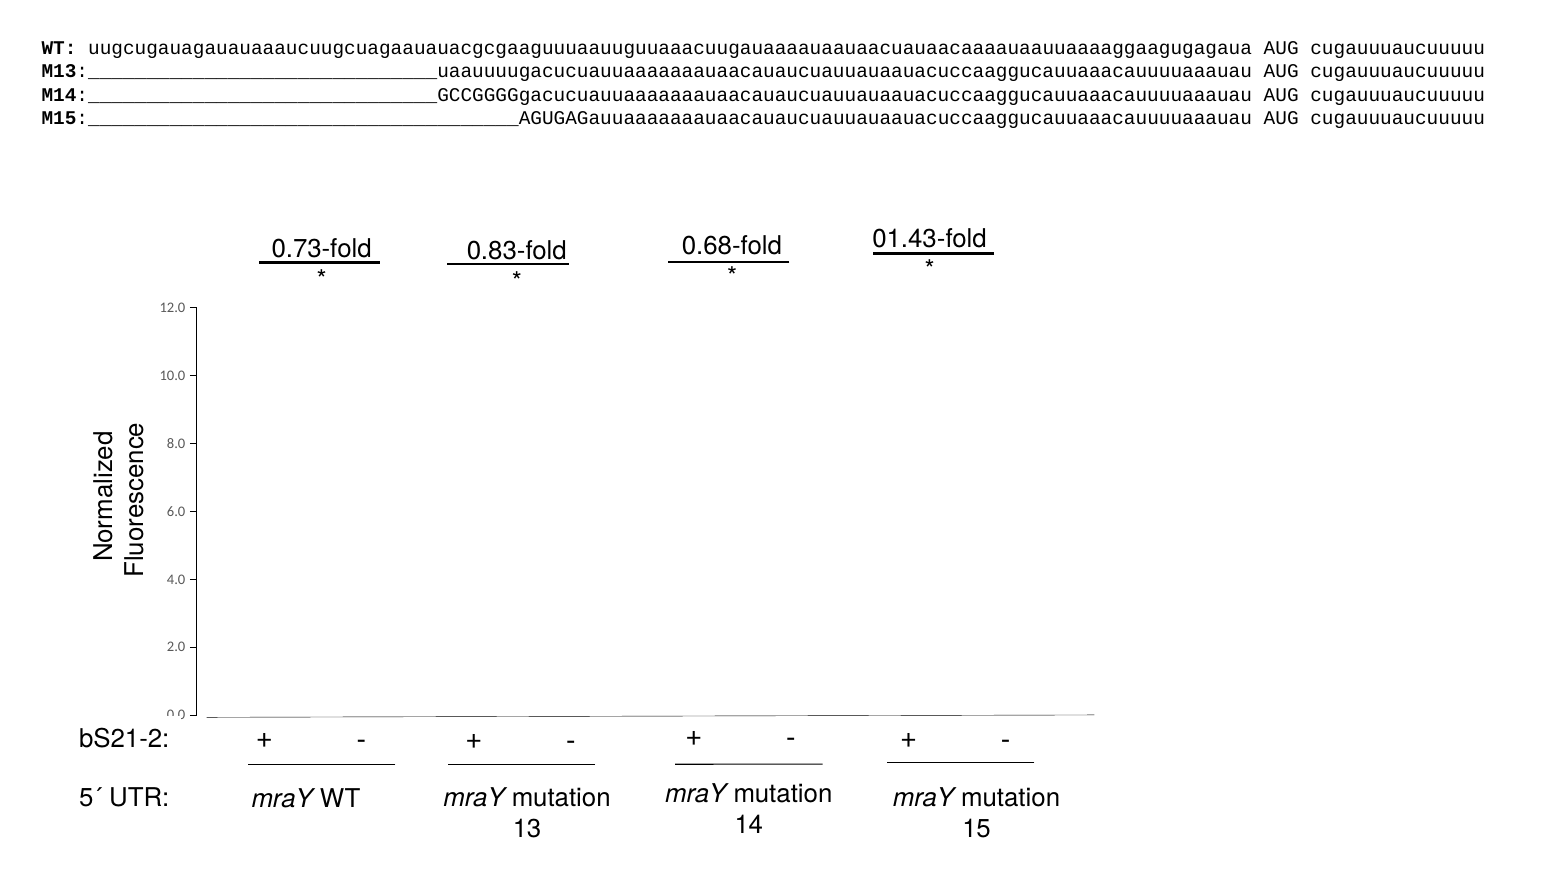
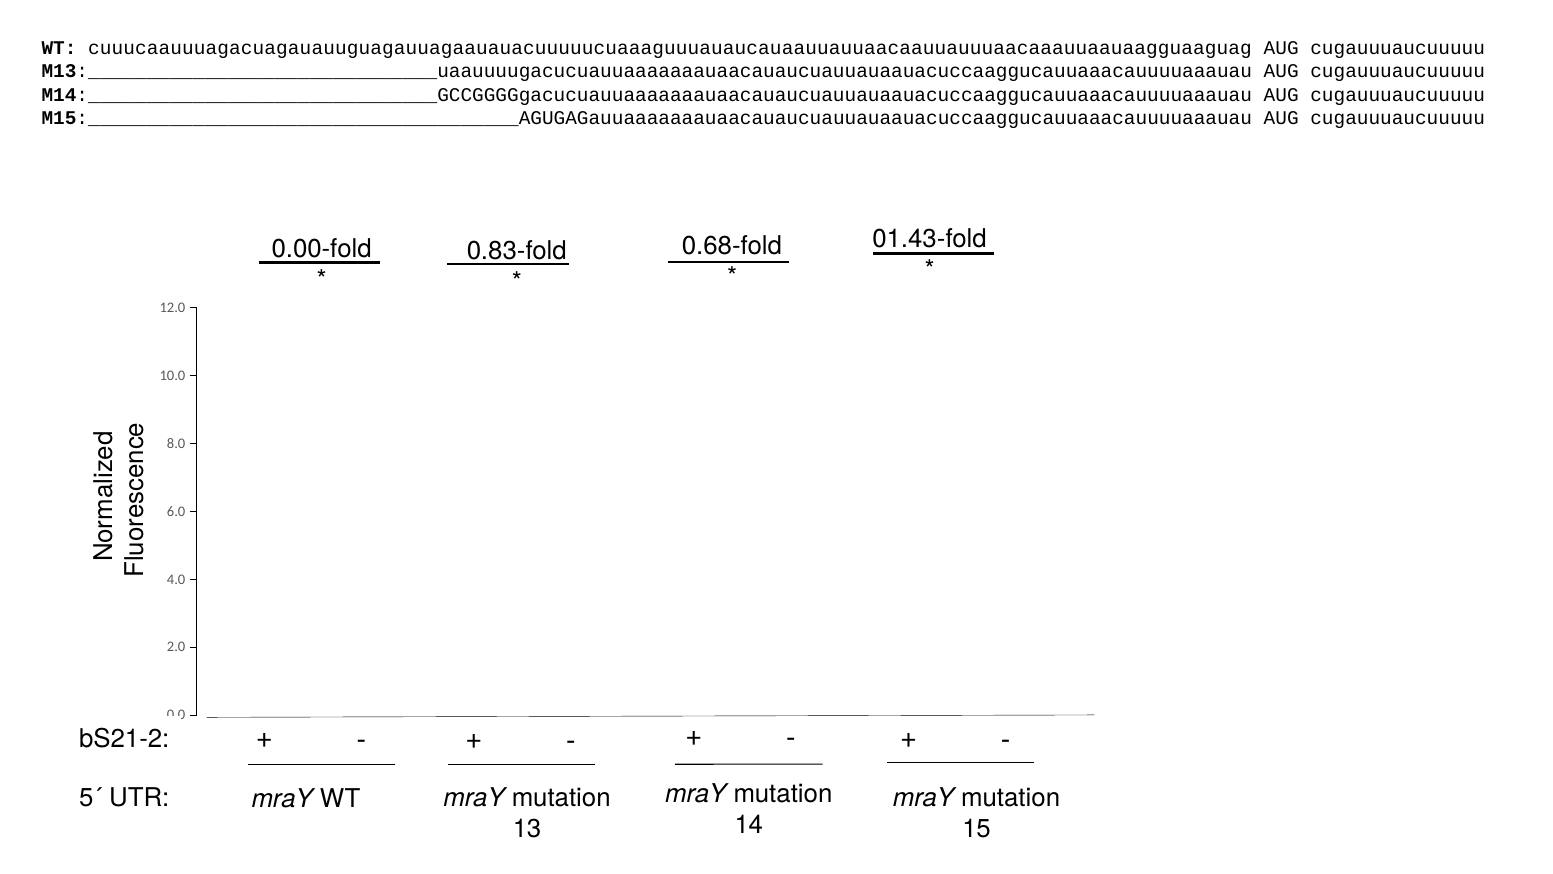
uugcugauagauauaaaucuugcuagaauauacgcgaaguuuaauuguuaaacuugauaaaauaauaacuauaacaaaauaauuaaaaggaagugagaua: uugcugauagauauaaaucuugcuagaauauacgcgaaguuuaauuguuaaacuugauaaaauaauaacuauaacaaaauaauuaaaaggaagugagaua -> cuuucaauuuagacuagauauuguagauuagaauauacuuuuucuaaaguuuauaucauaauuauuaacaauuauuuaacaaauuaauaagguaaguag (670, 48)
0.73-fold: 0.73-fold -> 0.00-fold (322, 249)
